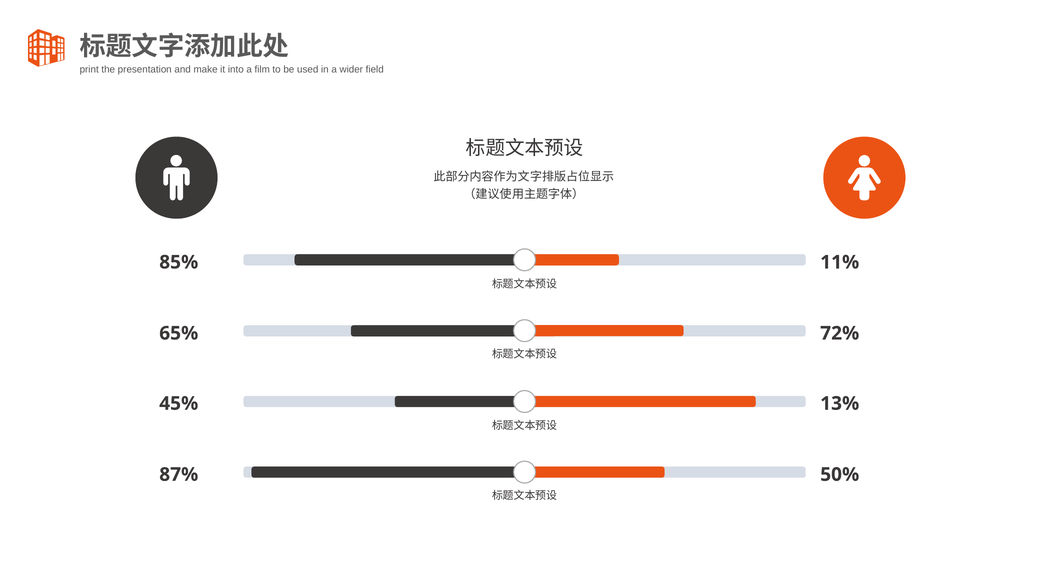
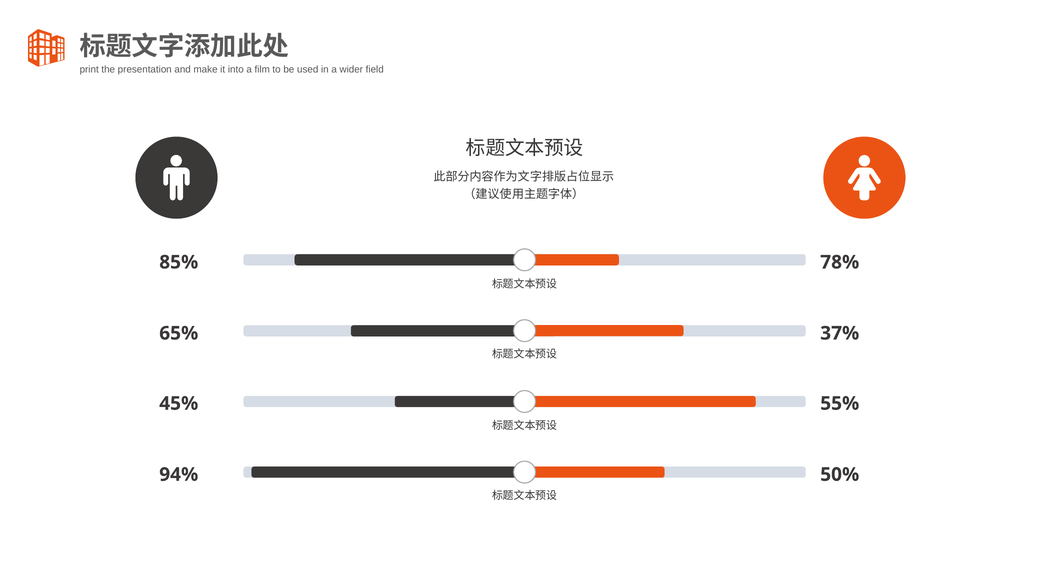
11%: 11% -> 78% (840, 262)
72%: 72% -> 37% (840, 334)
13%: 13% -> 55% (840, 404)
87%: 87% -> 94% (179, 475)
